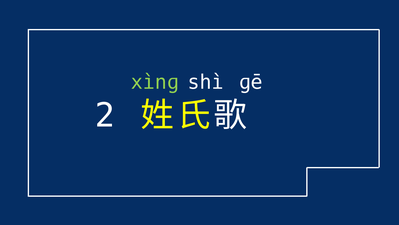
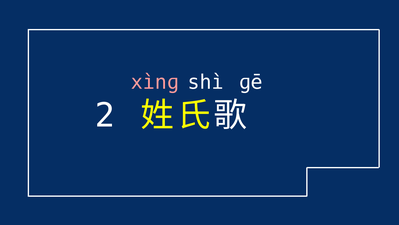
xìnɡ colour: light green -> pink (155, 82)
